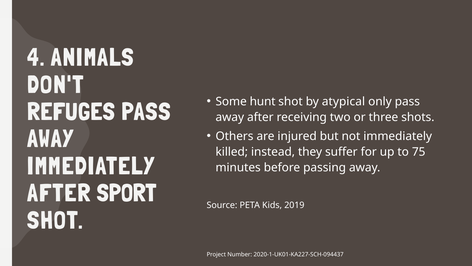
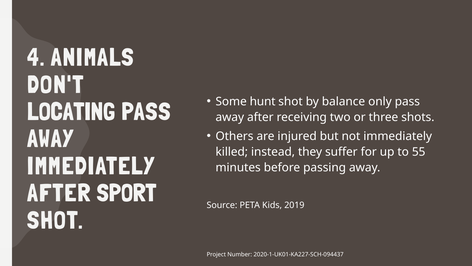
atypical: atypical -> balance (343, 101)
REFUGES: REFUGES -> LOCATING (71, 112)
75: 75 -> 55 (419, 152)
